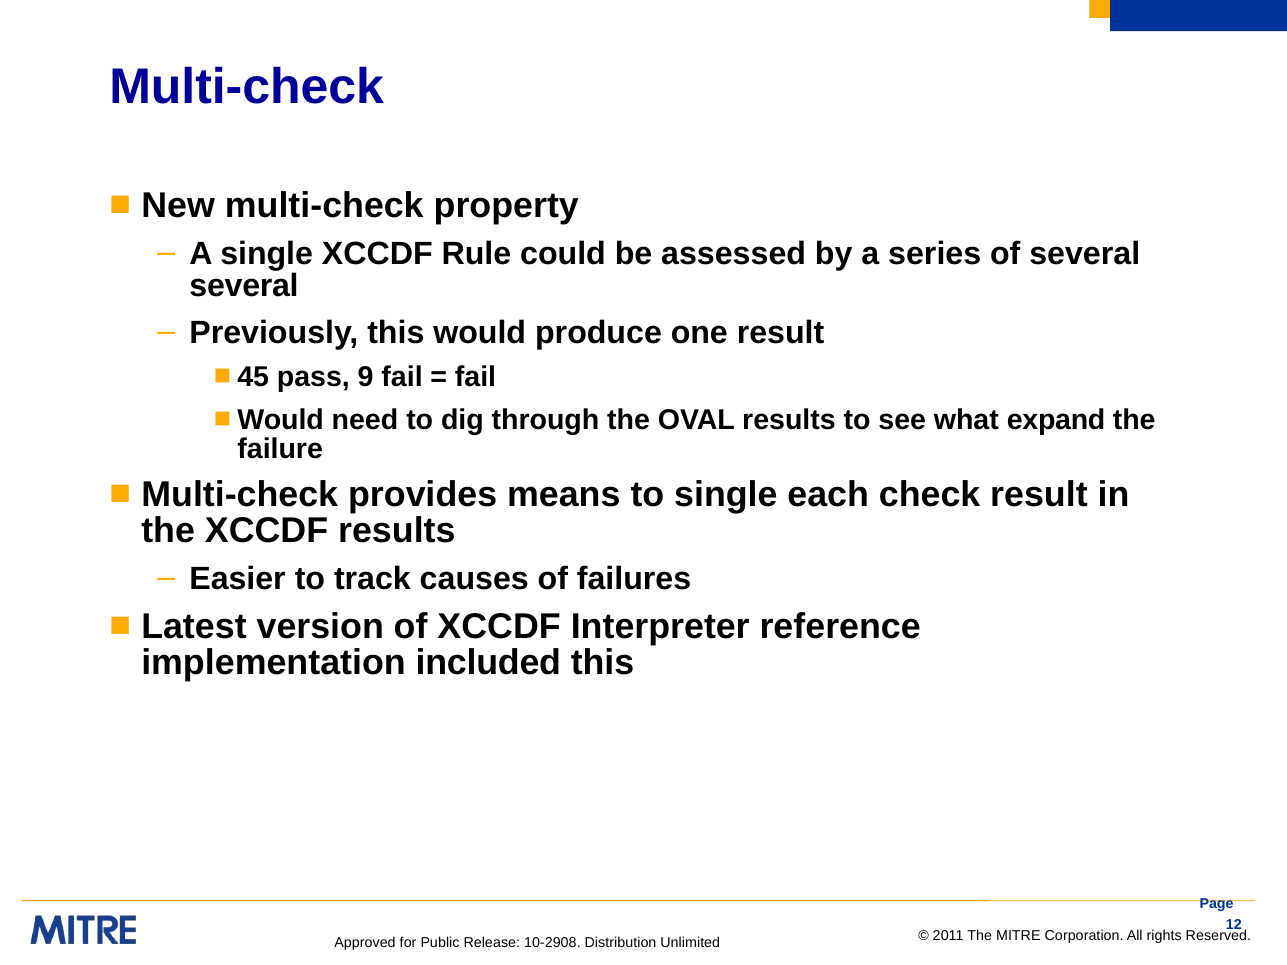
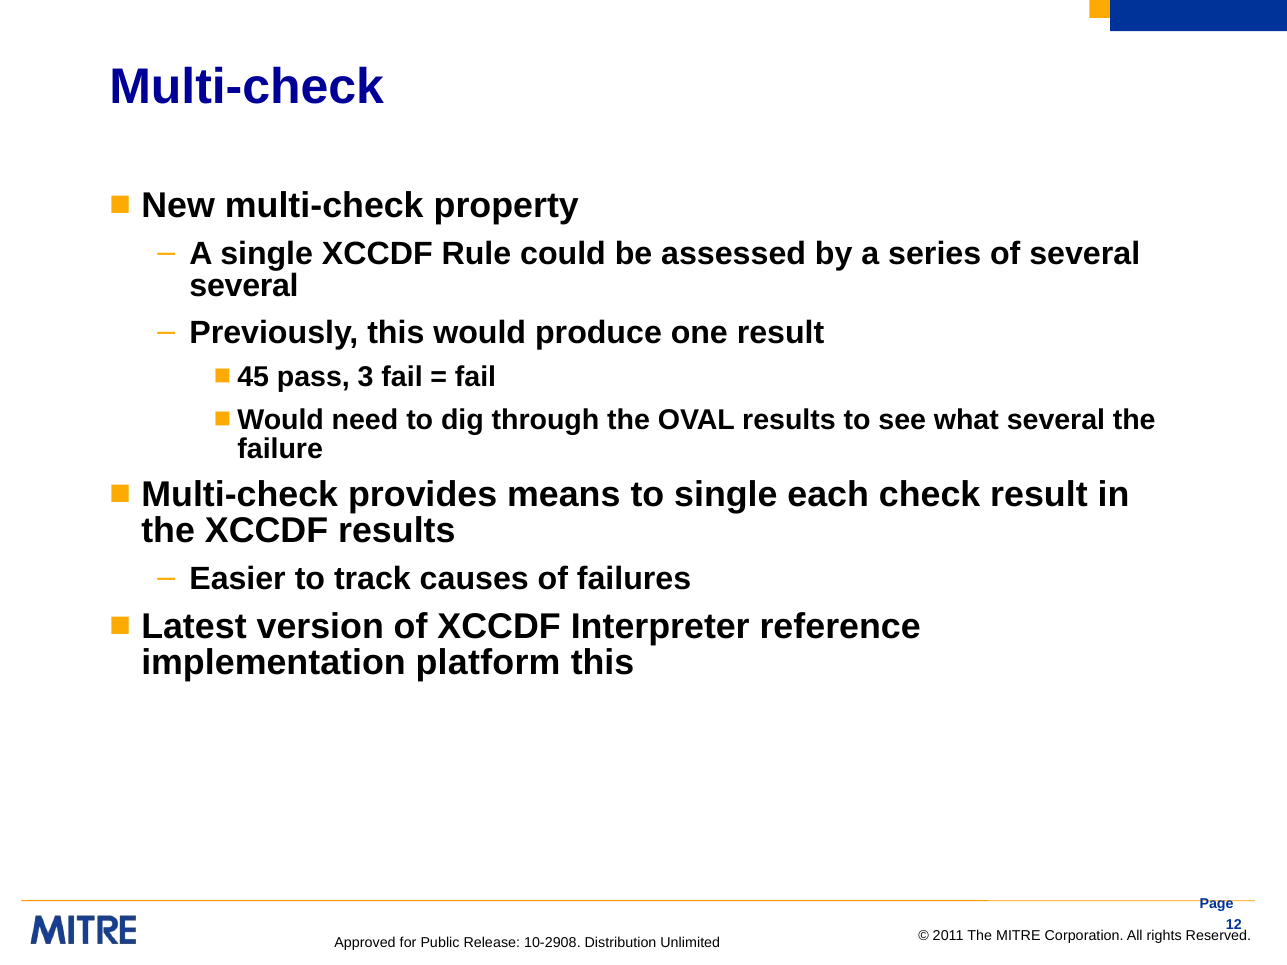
9: 9 -> 3 (366, 377)
what expand: expand -> several (1056, 420)
included: included -> platform (488, 663)
